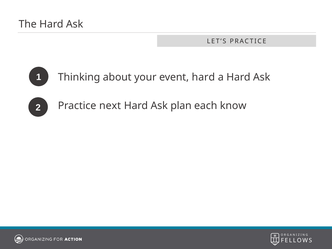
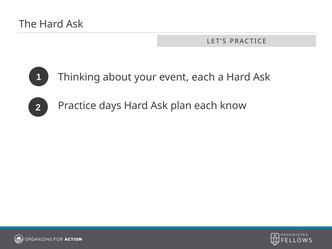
event hard: hard -> each (203, 77)
next: next -> days (110, 106)
